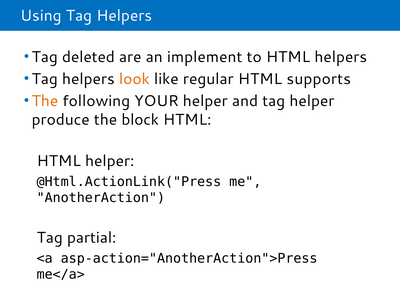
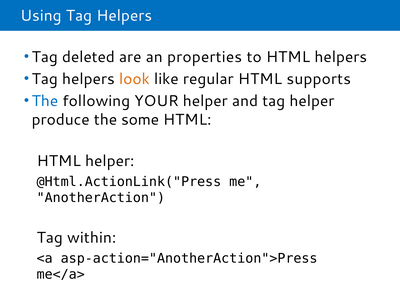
implement: implement -> properties (205, 57)
The colour: orange -> blue (45, 101)
block: block -> some (140, 120)
partial: partial -> within (92, 238)
